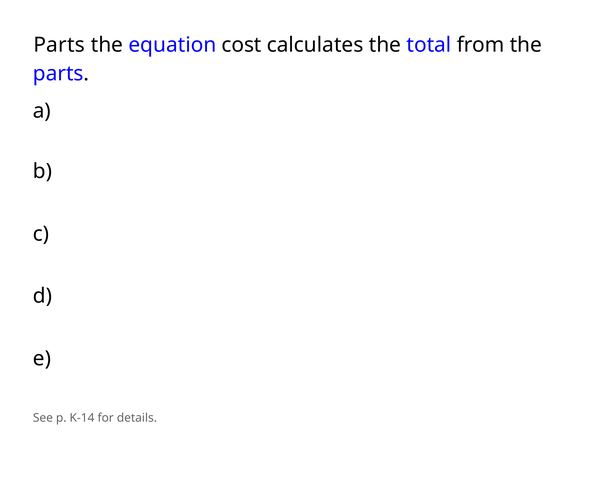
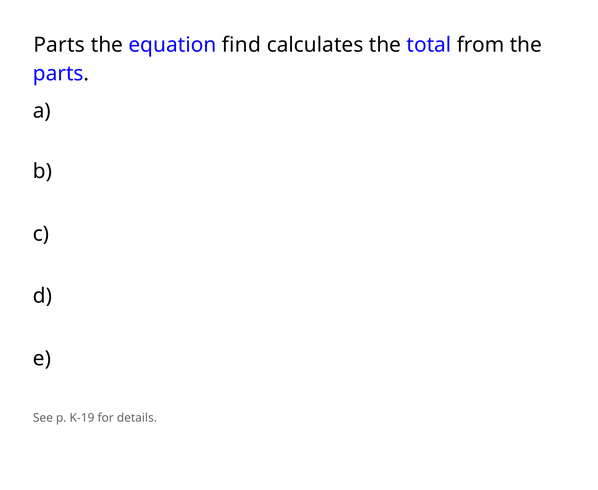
cost: cost -> find (241, 45)
K-14: K-14 -> K-19 (82, 418)
